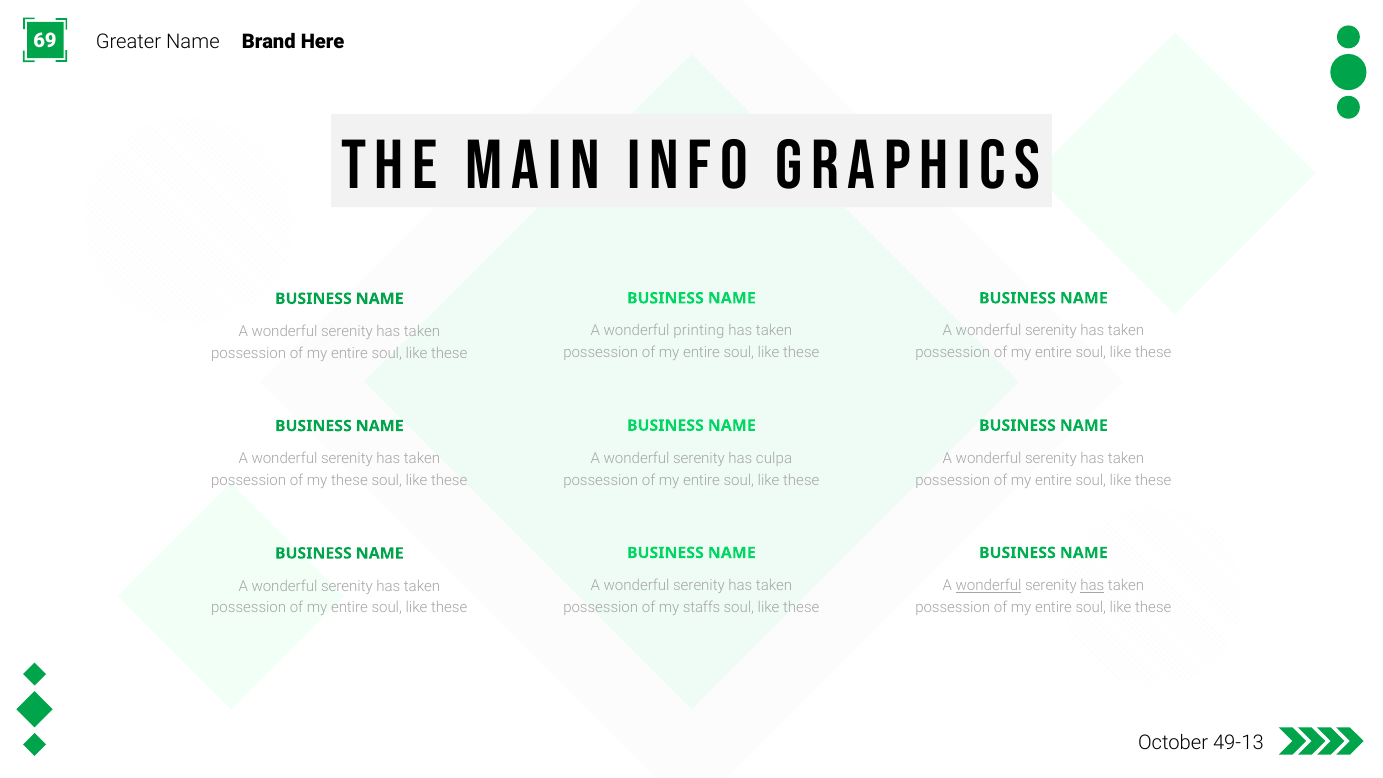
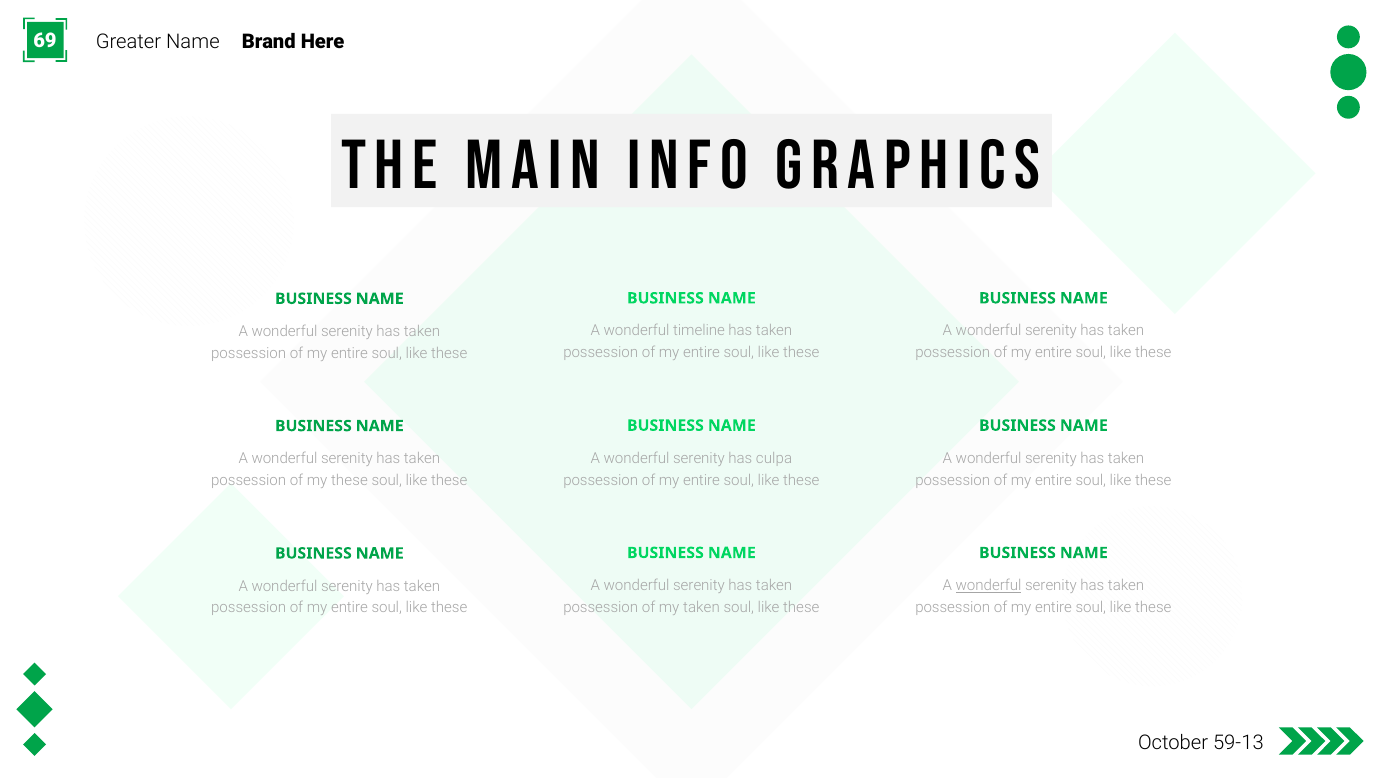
printing: printing -> timeline (699, 331)
has underline: present -> none (1092, 586)
my staffs: staffs -> taken (701, 607)
49-13: 49-13 -> 59-13 (1238, 743)
